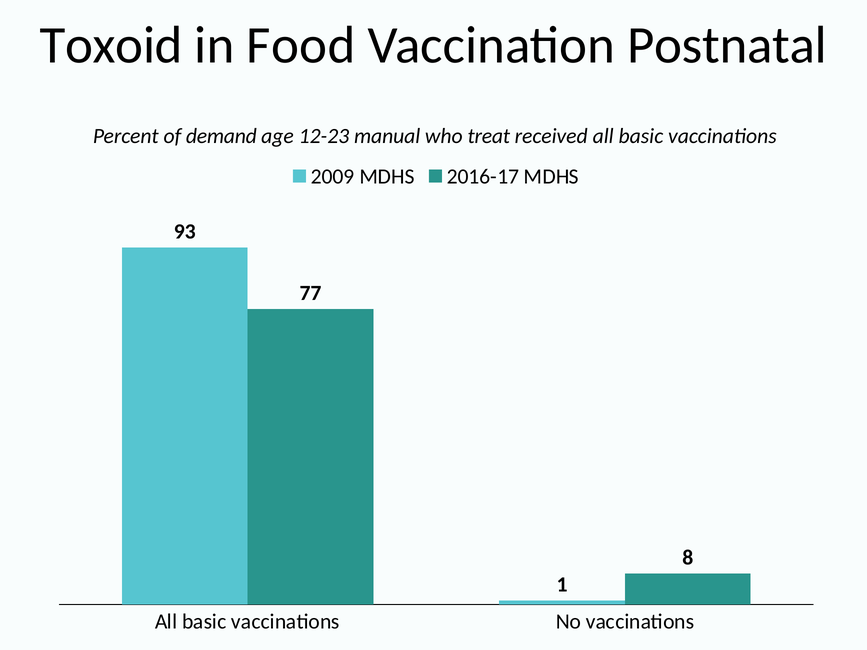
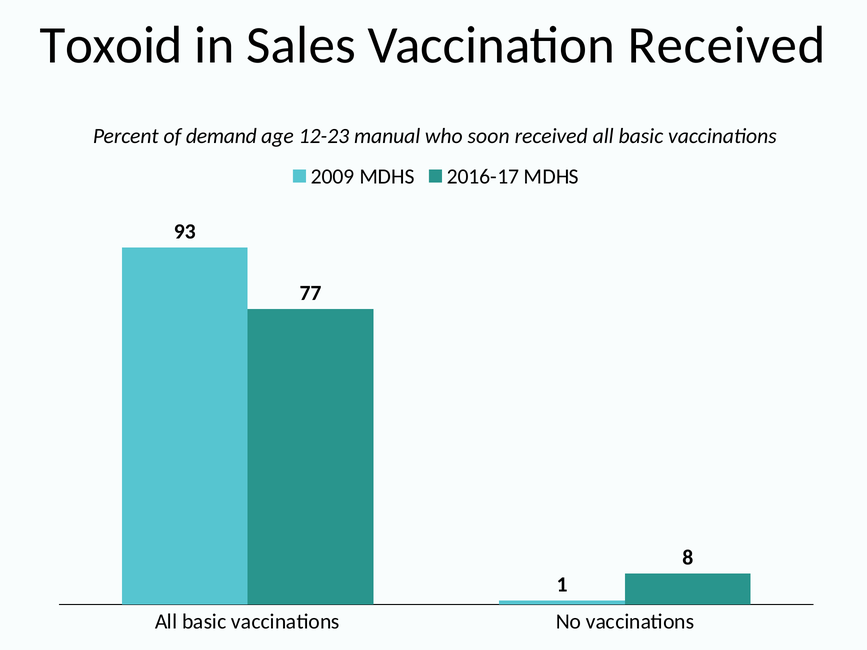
Food: Food -> Sales (301, 46)
Vaccination Postnatal: Postnatal -> Received (727, 46)
treat: treat -> soon (489, 136)
